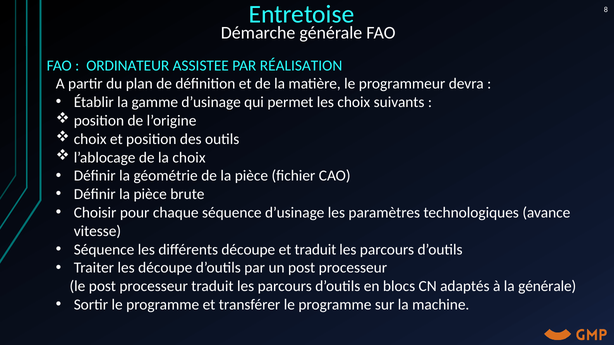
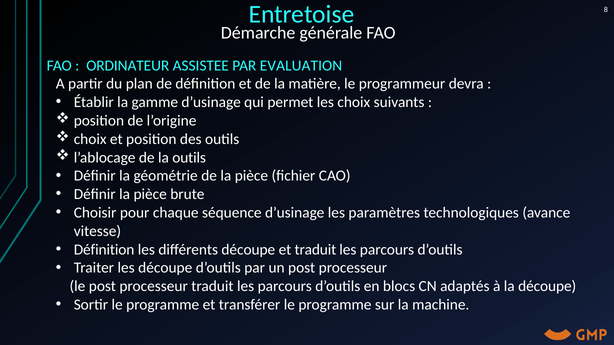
RÉALISATION: RÉALISATION -> EVALUATION (301, 66)
la choix: choix -> outils (189, 158)
Séquence: Séquence -> Définition (104, 250)
la générale: générale -> découpe (547, 287)
